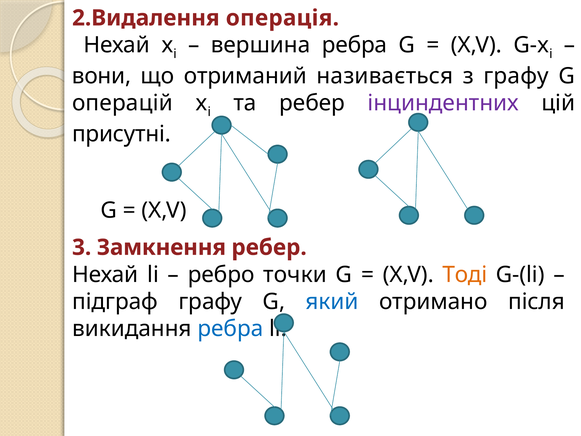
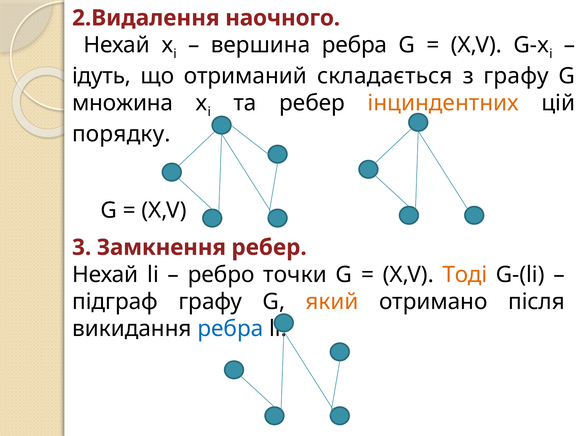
операція: операція -> наочного (283, 18)
вони: вони -> ідуть (101, 76)
називається: називається -> складається (385, 76)
операцій: операцій -> множина (123, 103)
інциндентних colour: purple -> orange (443, 103)
присутні: присутні -> порядку (121, 134)
який colour: blue -> orange (332, 302)
